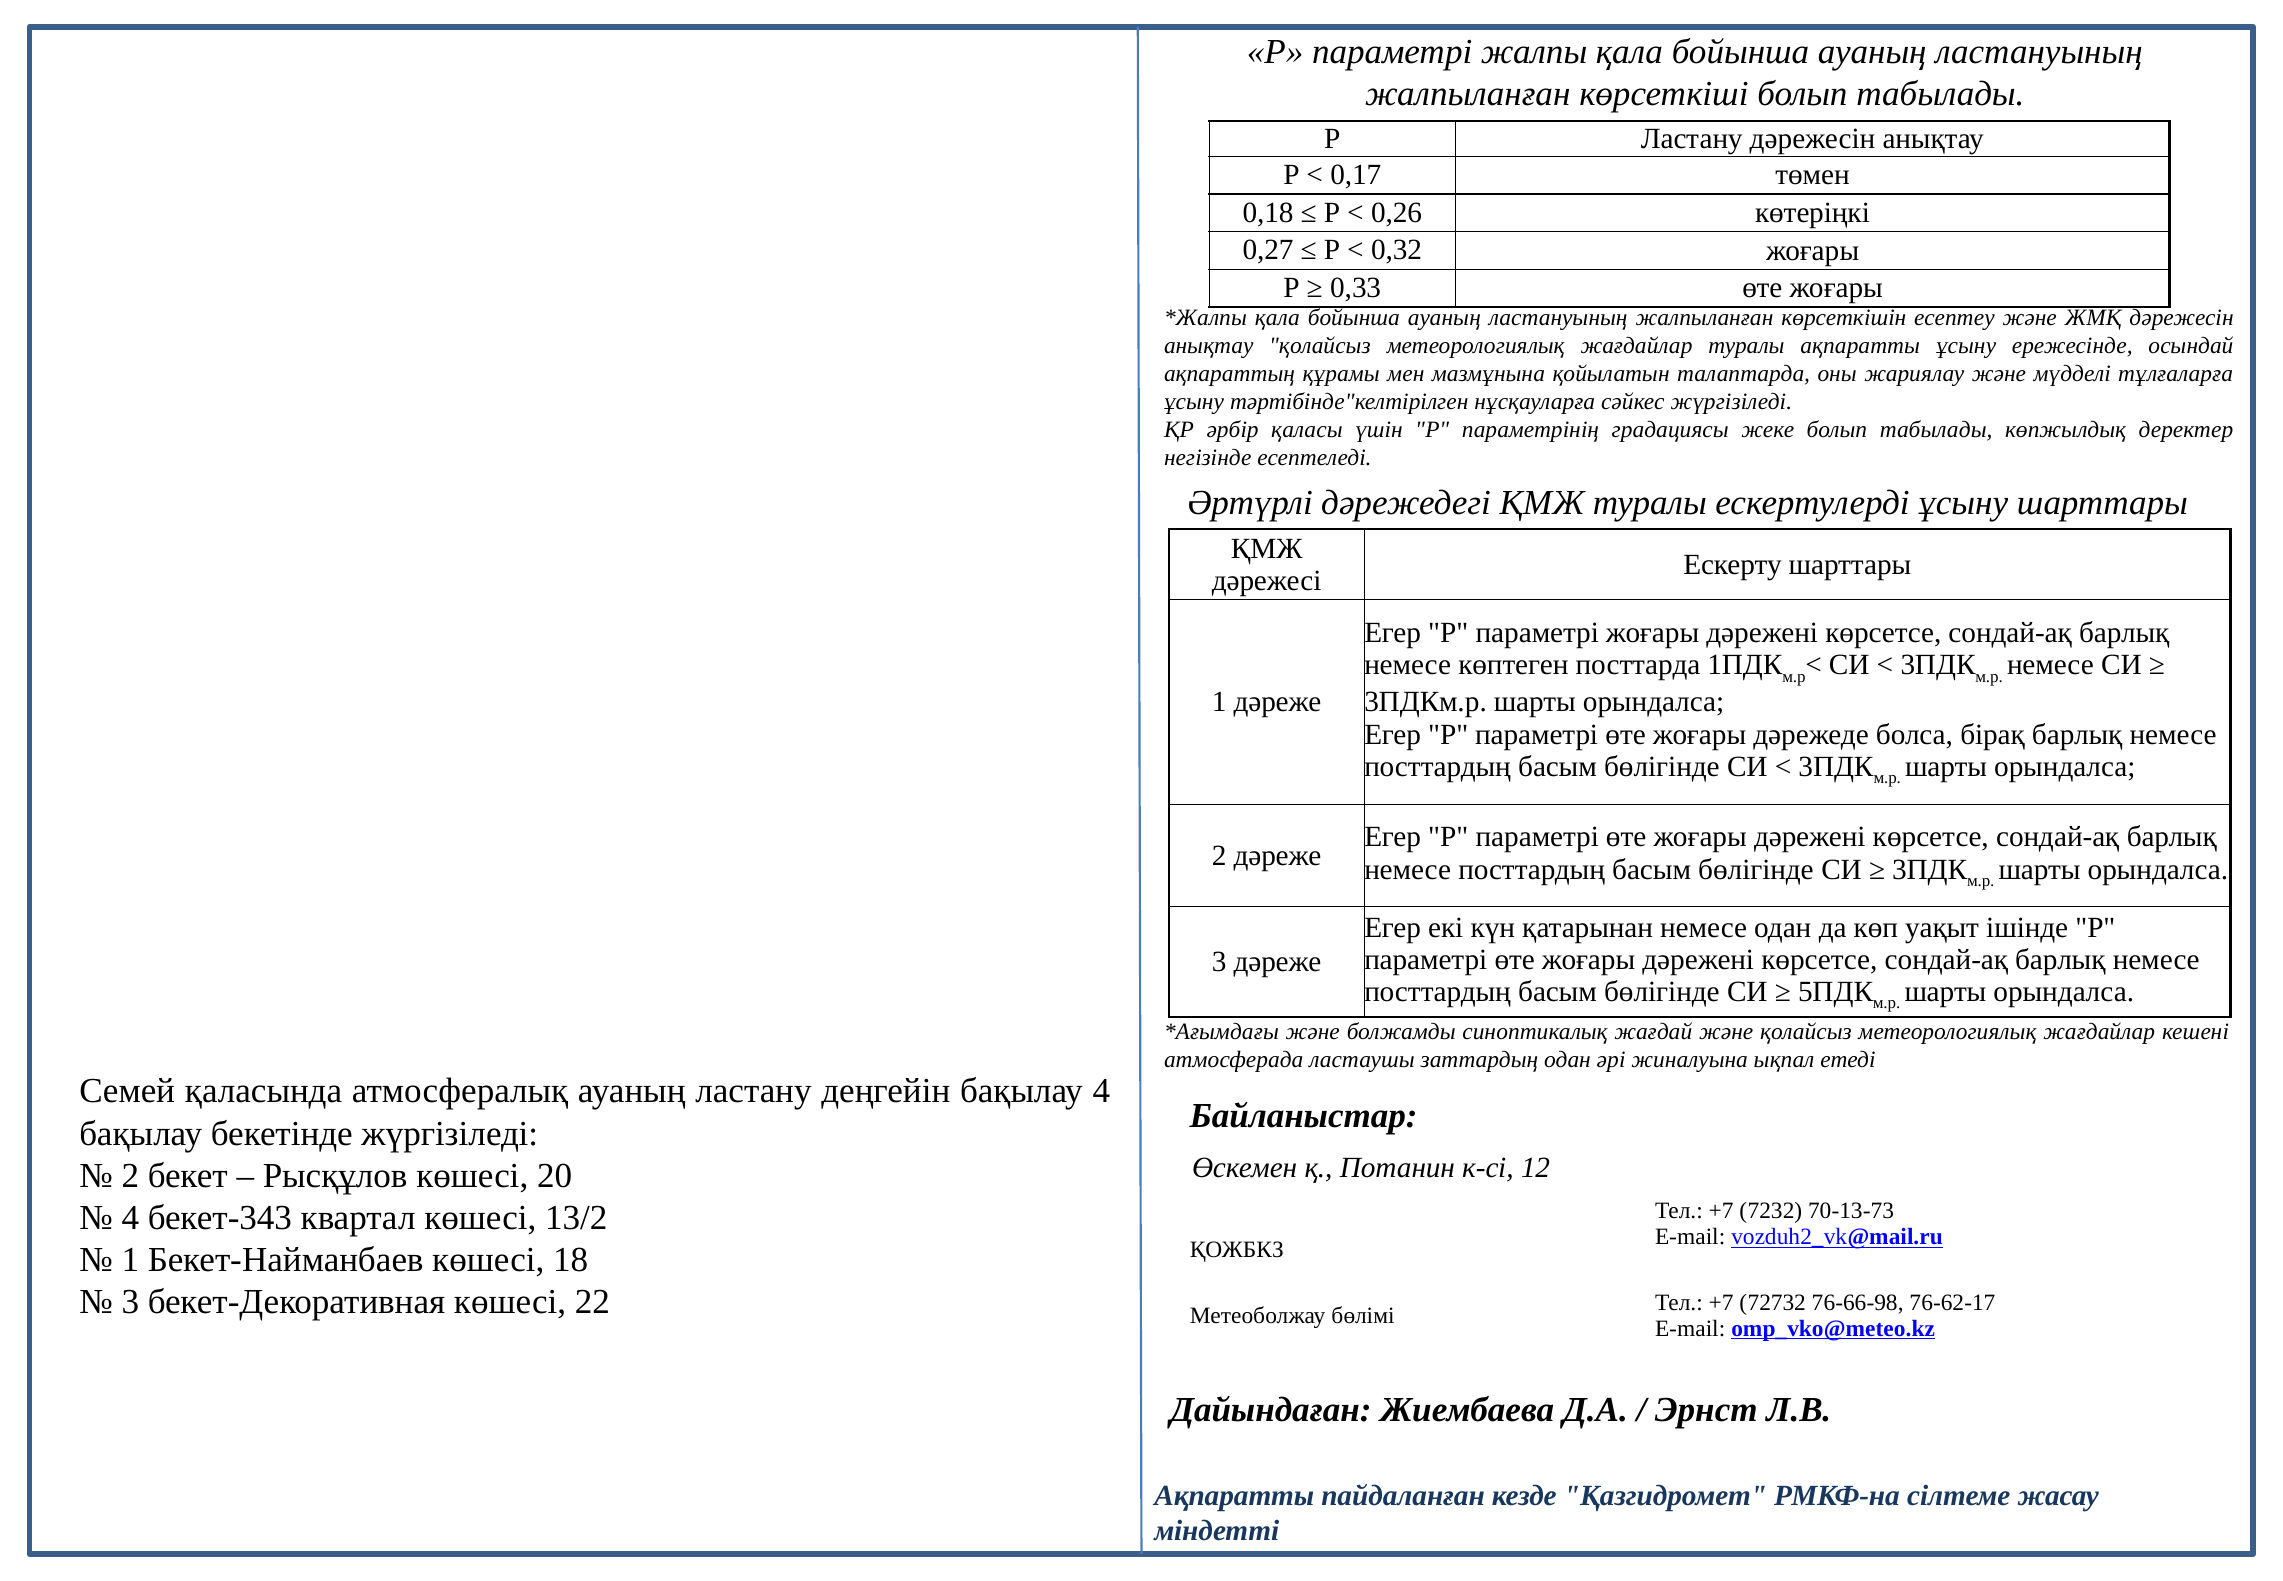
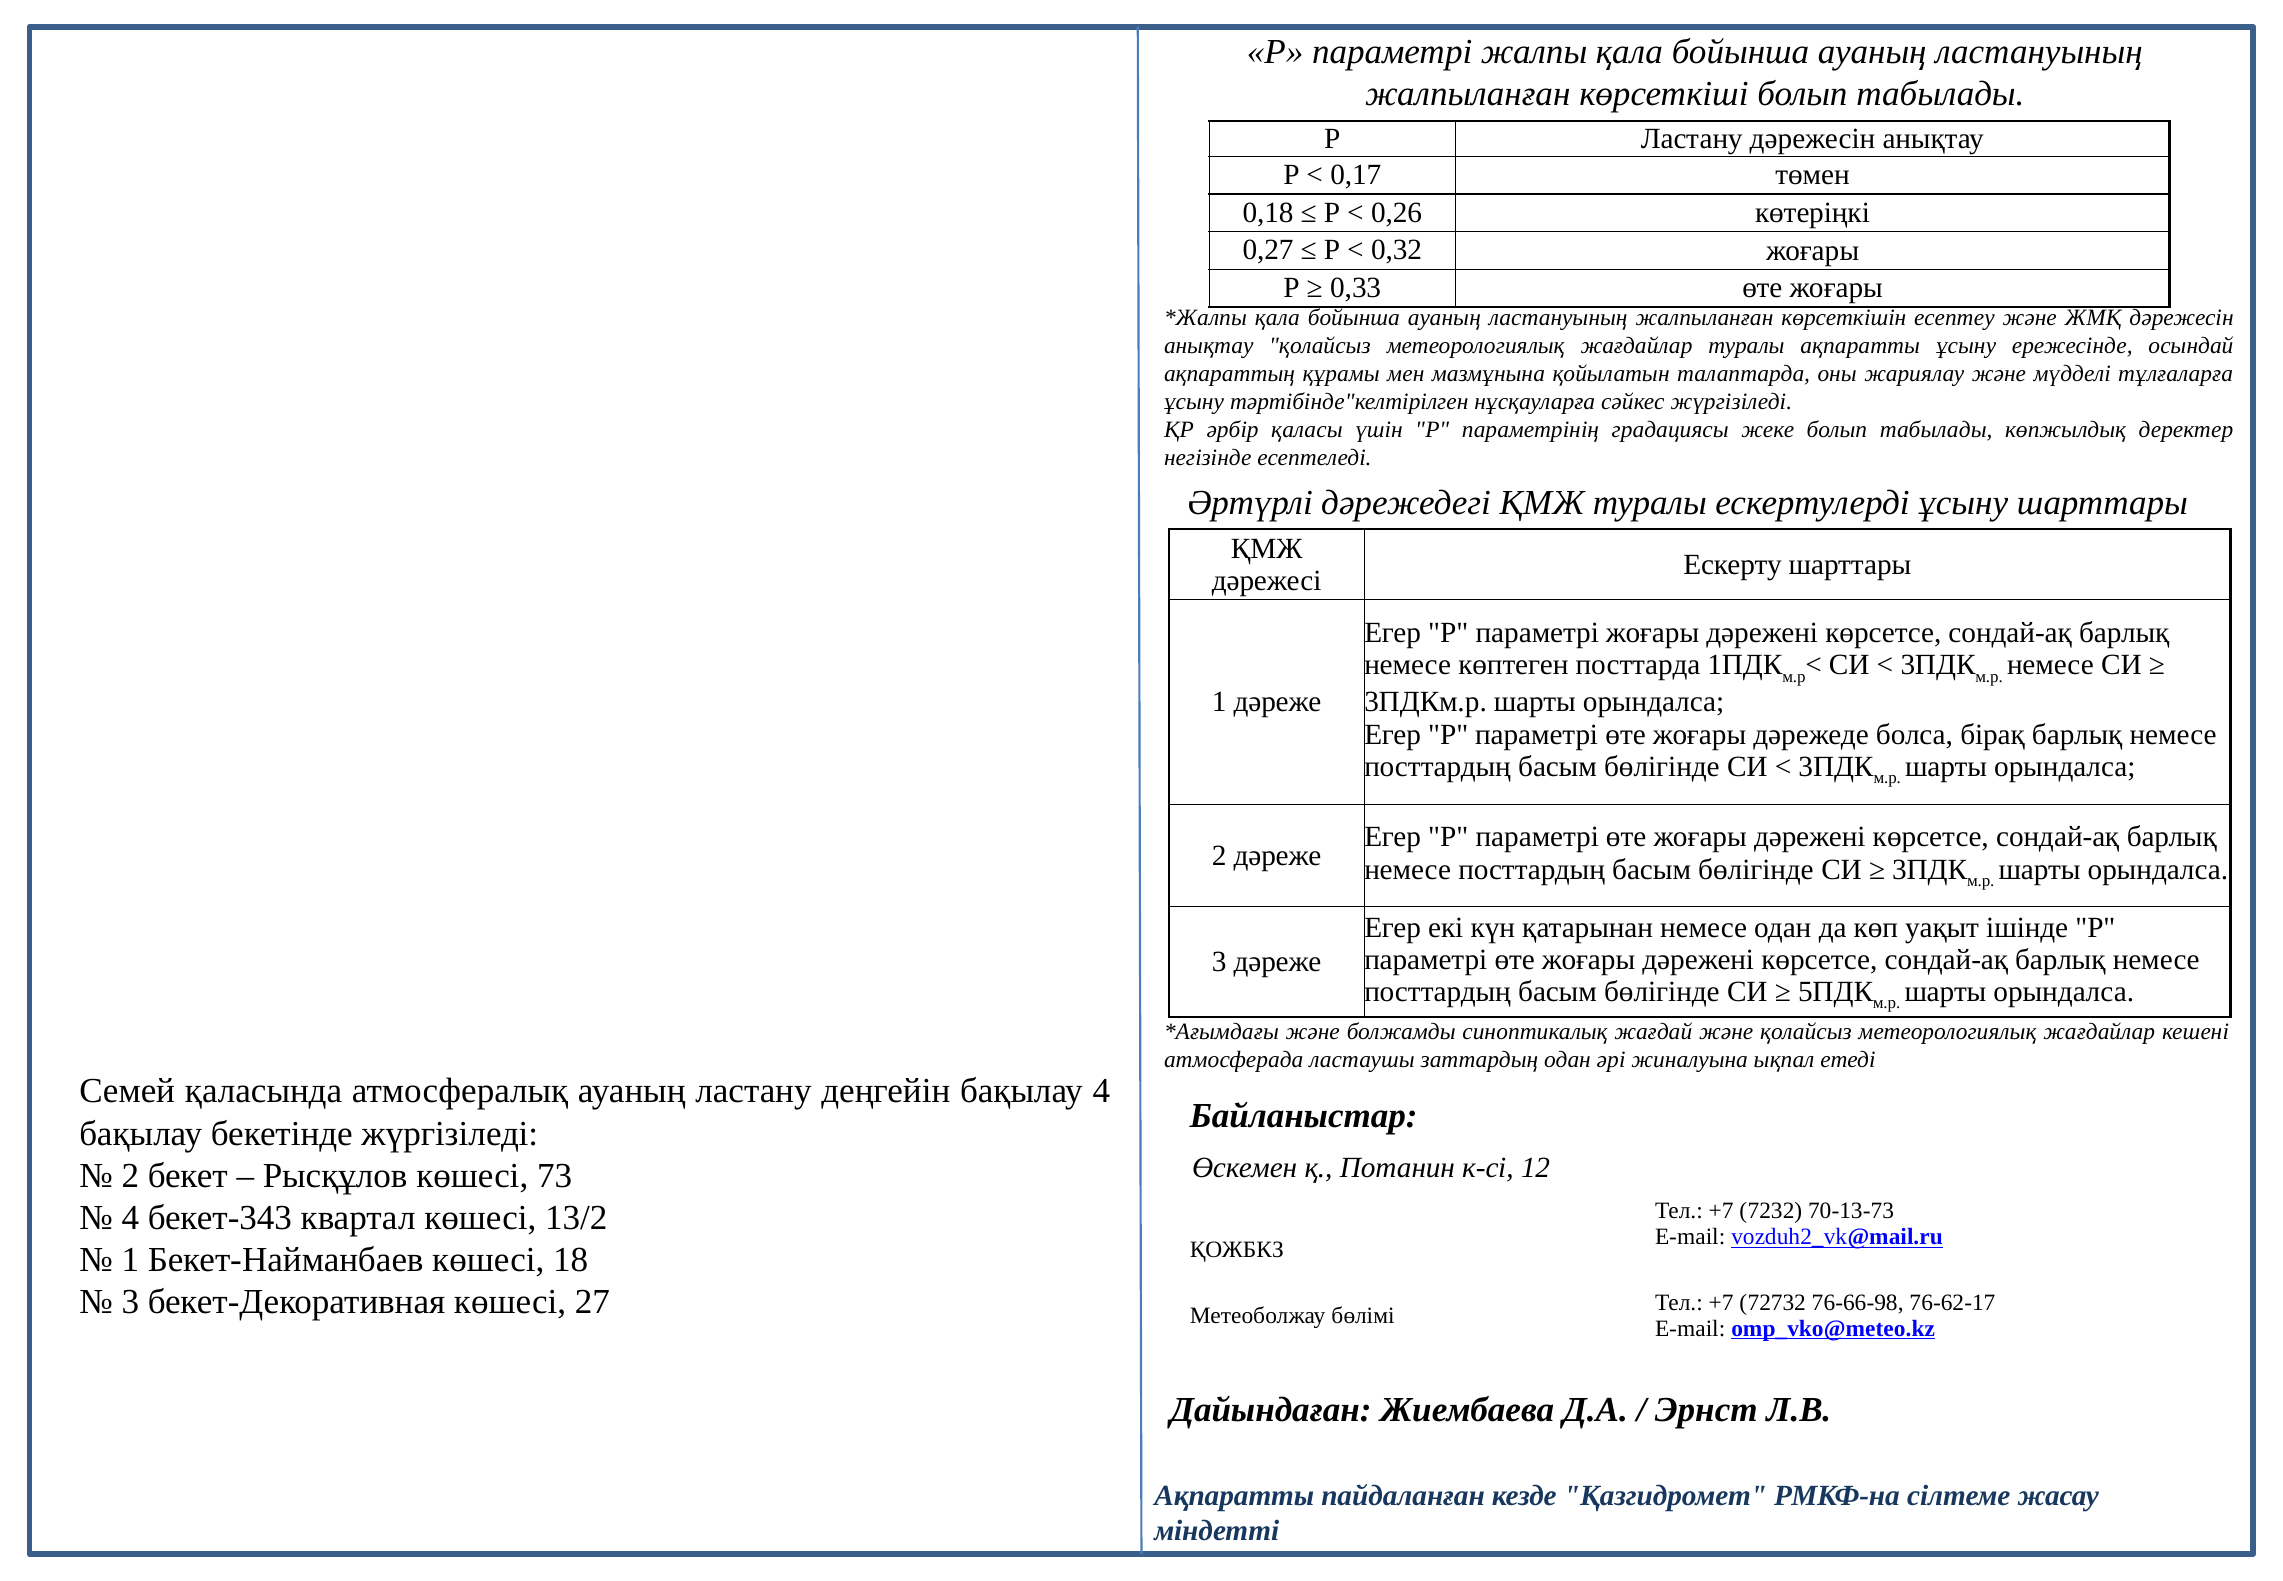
20: 20 -> 73 (555, 1175)
22: 22 -> 27 (592, 1302)
